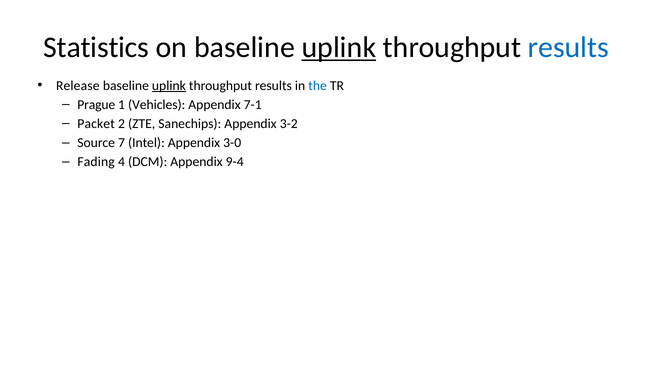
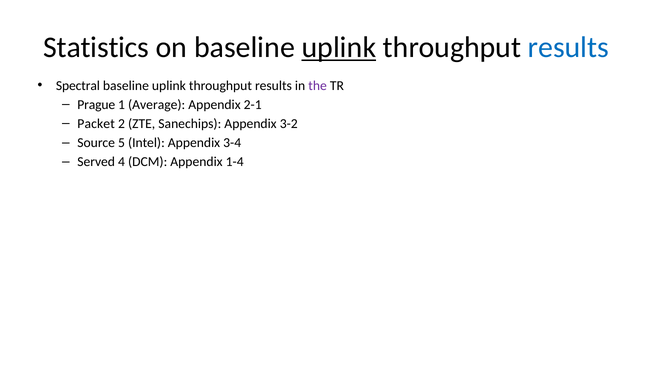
Release: Release -> Spectral (78, 86)
uplink underline: present -> none (169, 86)
the colour: blue -> purple (318, 86)
Vehicles: Vehicles -> Average (157, 105)
7-1: 7-1 -> 2-1 (253, 105)
7: 7 -> 5 (122, 143)
3-0: 3-0 -> 3-4 (232, 143)
Fading: Fading -> Served (96, 162)
9-4: 9-4 -> 1-4 (235, 162)
